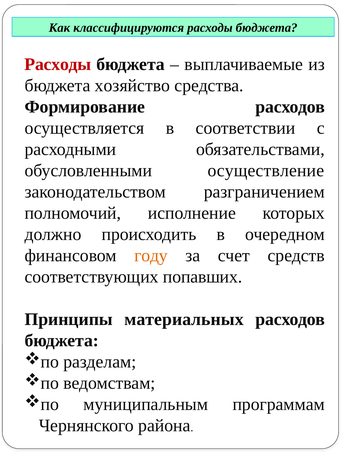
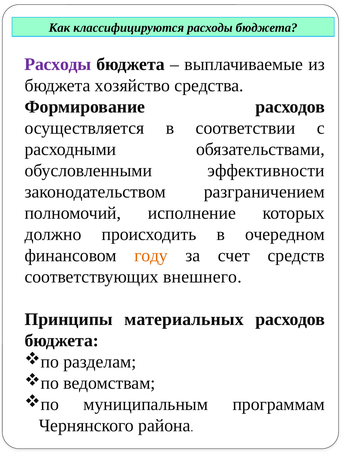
Расходы colour: red -> purple (58, 64)
осуществление: осуществление -> эффективности (266, 170)
попавших: попавших -> внешнего (202, 277)
